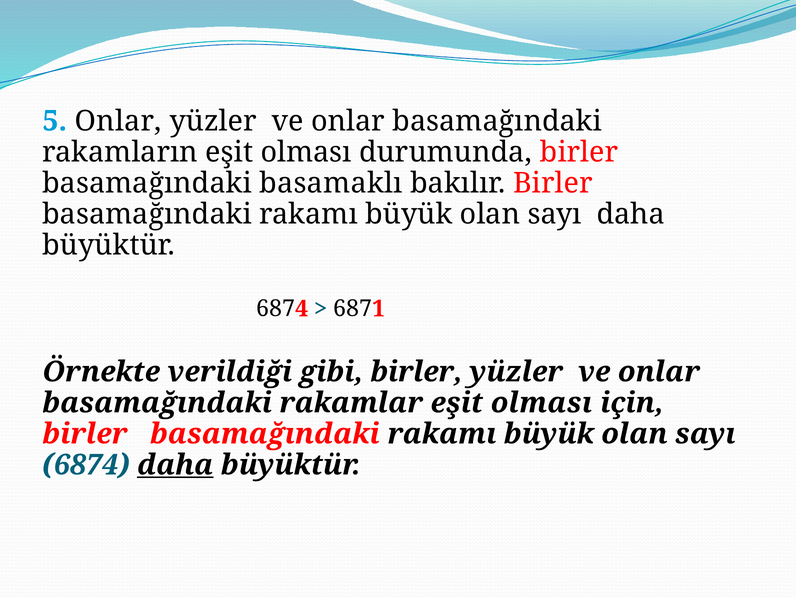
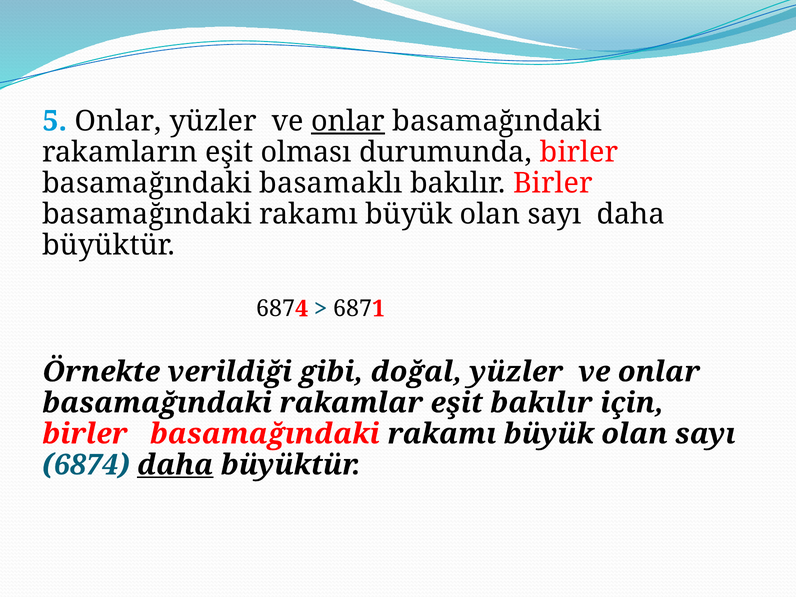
onlar underline: none -> present (348, 121)
gibi birler: birler -> doğal (416, 372)
rakamlar eşit olması: olması -> bakılır (541, 403)
